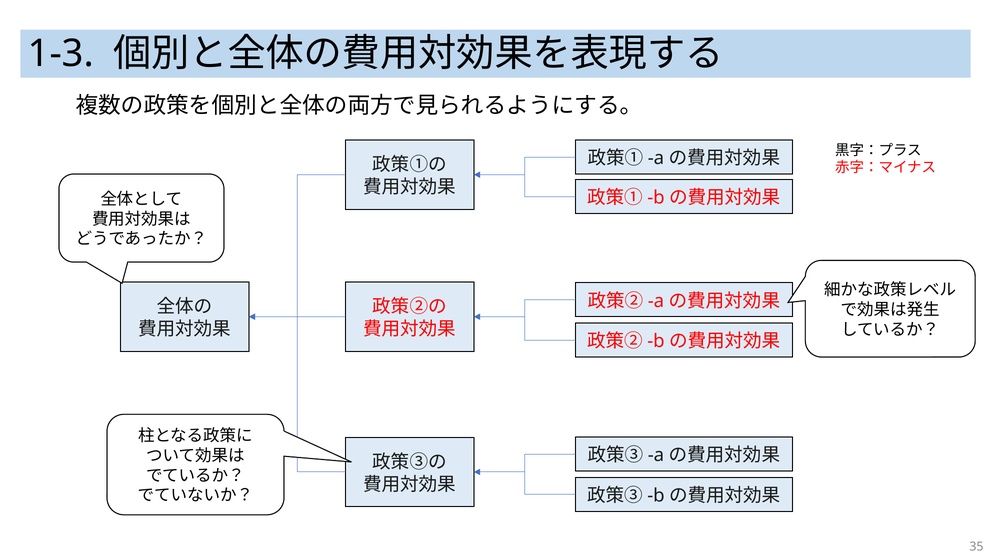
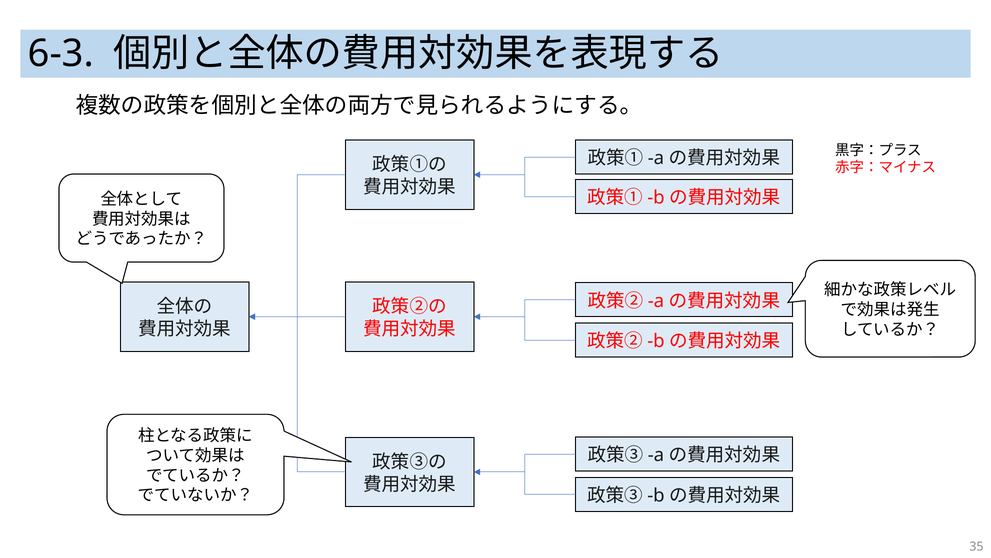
1-3: 1-3 -> 6-3 (61, 54)
